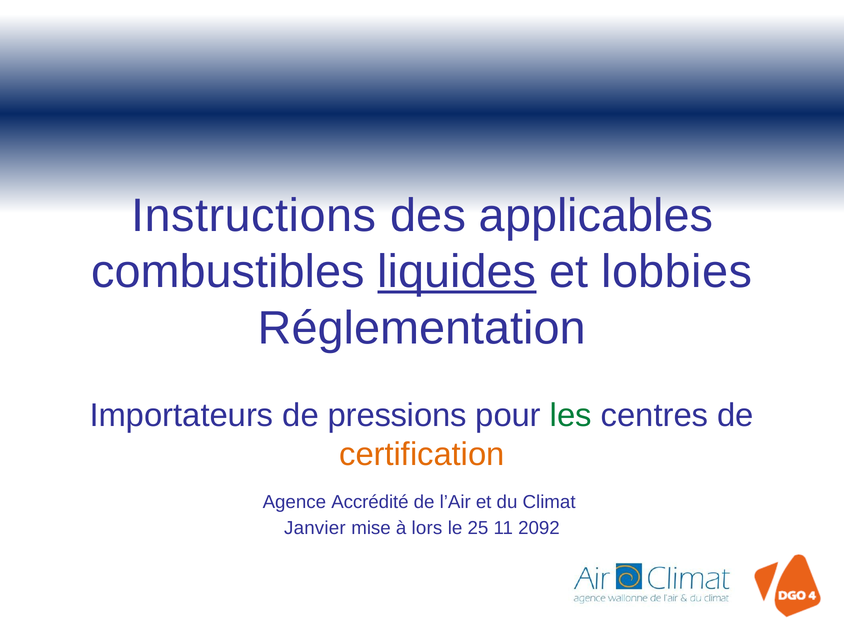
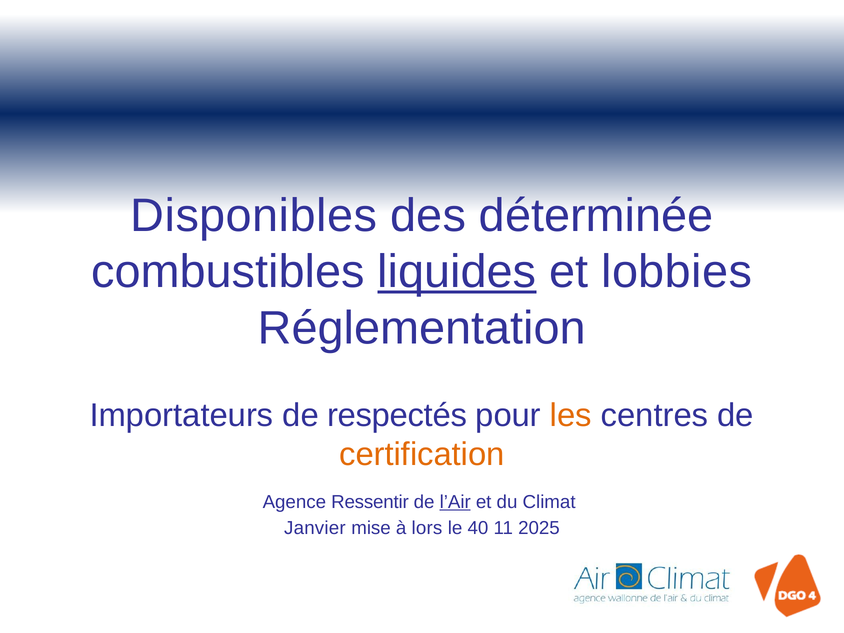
Instructions: Instructions -> Disponibles (254, 216)
applicables: applicables -> déterminée (596, 216)
pressions: pressions -> respectés (397, 415)
les colour: green -> orange (571, 415)
Accrédité: Accrédité -> Ressentir (370, 502)
l’Air underline: none -> present (455, 502)
25: 25 -> 40 (478, 528)
2092: 2092 -> 2025 (539, 528)
